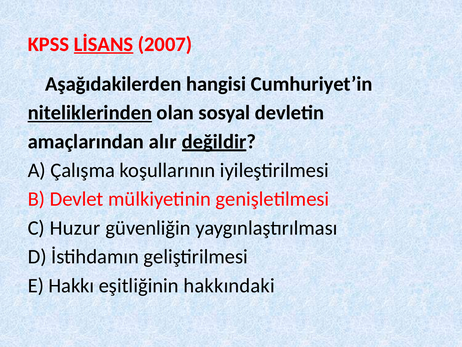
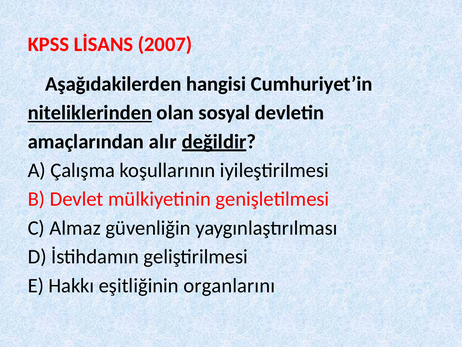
LİSANS underline: present -> none (104, 44)
Huzur: Huzur -> Almaz (75, 228)
hakkındaki: hakkındaki -> organlarını (229, 285)
